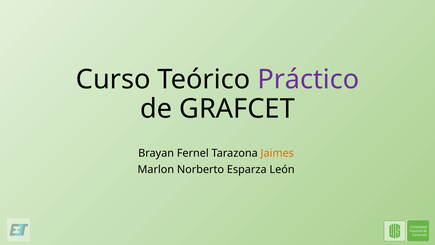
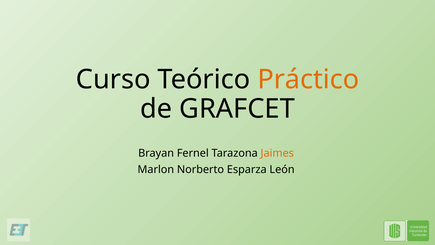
Práctico colour: purple -> orange (308, 79)
